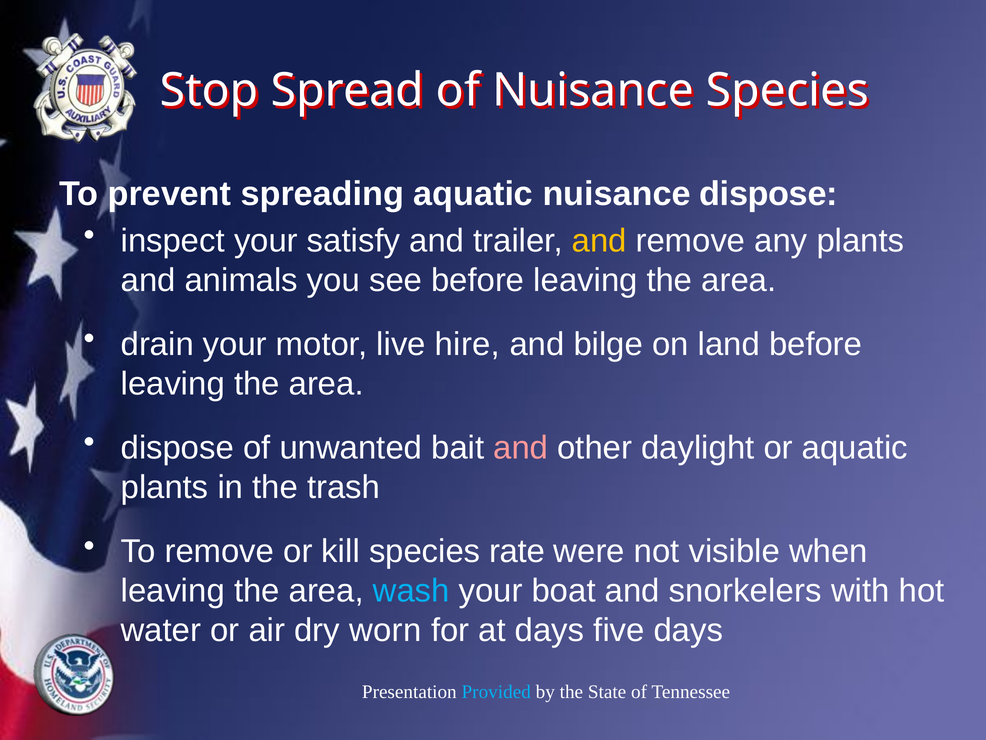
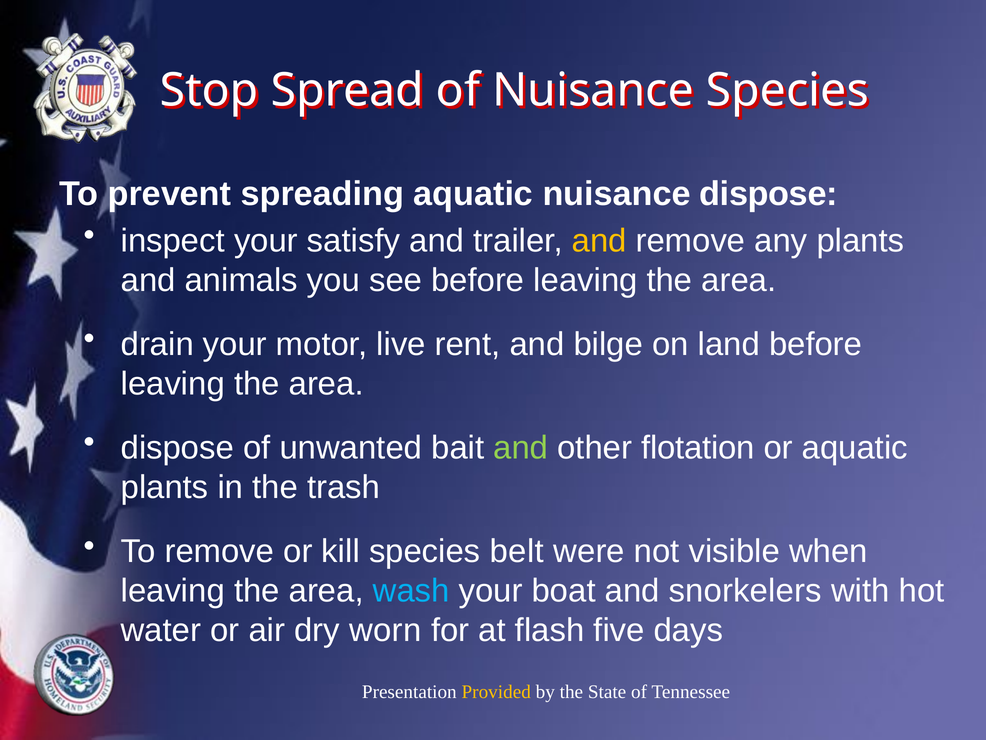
hire: hire -> rent (468, 344)
and colour: pink -> light green (521, 448)
daylight: daylight -> flotation (698, 448)
rate: rate -> belt (517, 551)
at days: days -> flash (550, 630)
Provided colour: light blue -> yellow (496, 691)
